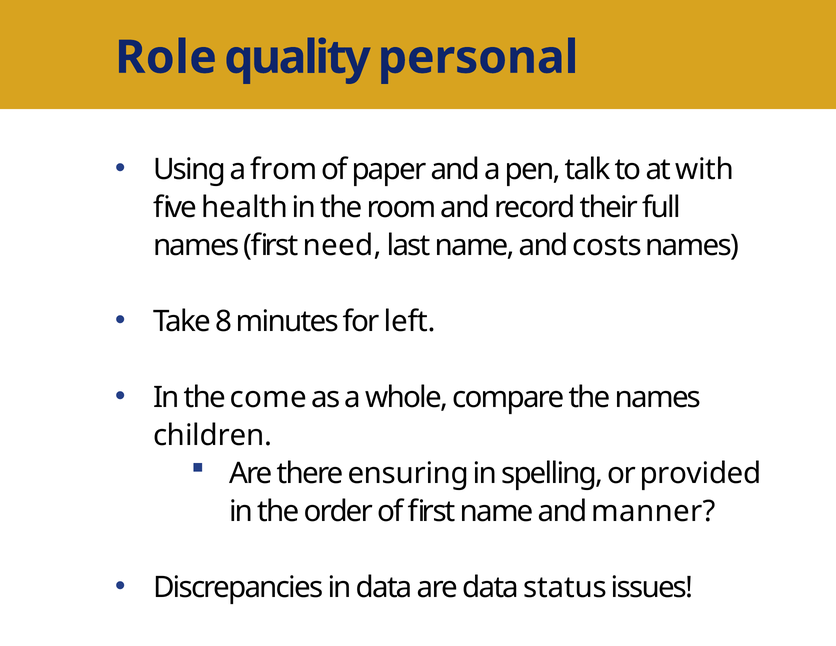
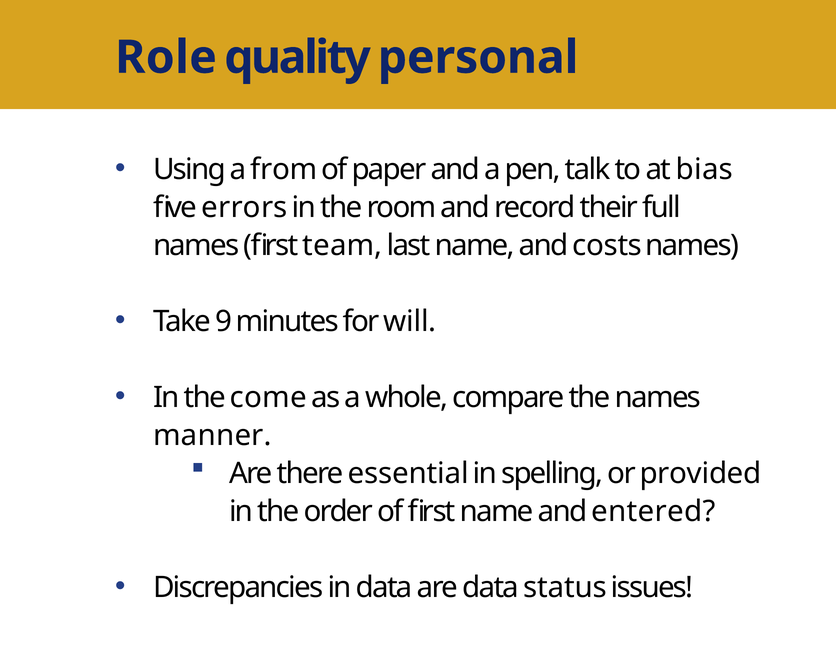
with: with -> bias (704, 169)
health: health -> errors (244, 207)
need: need -> team (342, 245)
8: 8 -> 9 (223, 321)
left: left -> will (410, 321)
children: children -> manner (212, 435)
ensuring: ensuring -> essential (408, 473)
manner: manner -> entered (653, 511)
